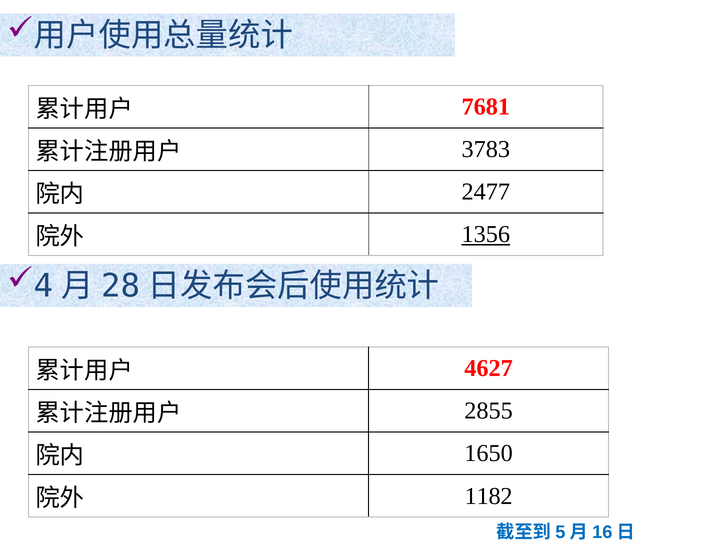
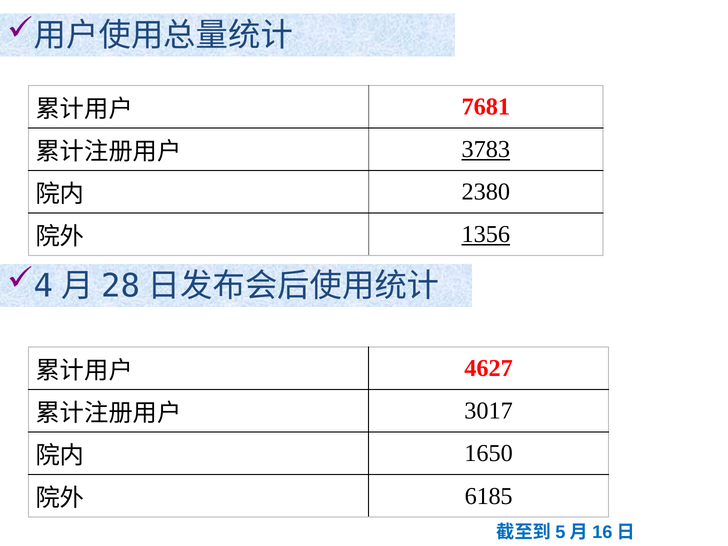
3783 underline: none -> present (486, 149)
2477: 2477 -> 2380 (486, 192)
2855: 2855 -> 3017 (489, 411)
1182: 1182 -> 6185 (489, 496)
